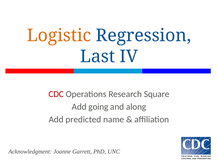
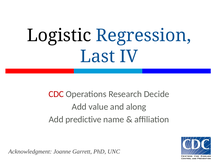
Logistic colour: orange -> black (59, 36)
Square: Square -> Decide (157, 94)
going: going -> value (98, 107)
predicted: predicted -> predictive (83, 120)
